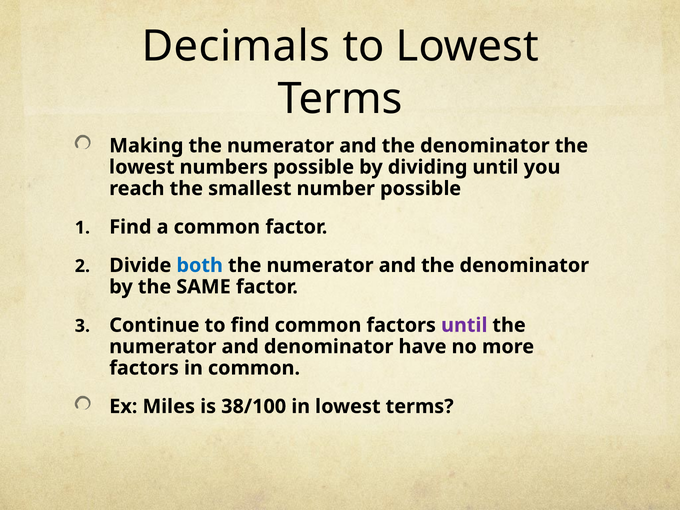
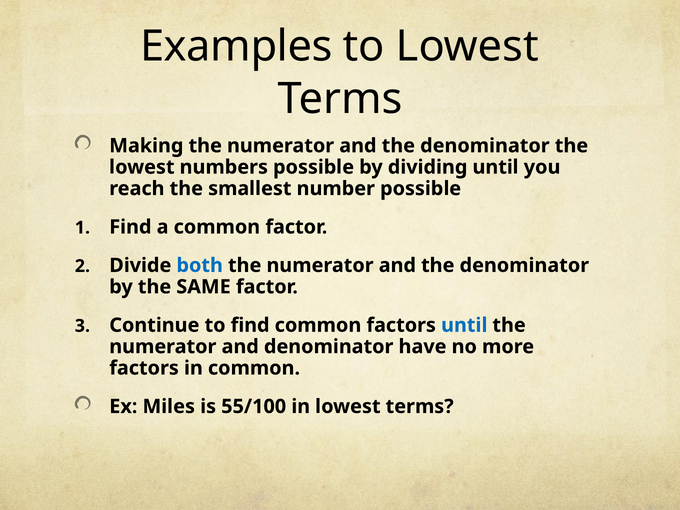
Decimals: Decimals -> Examples (236, 47)
until colour: purple -> blue (464, 325)
38/100: 38/100 -> 55/100 (254, 406)
